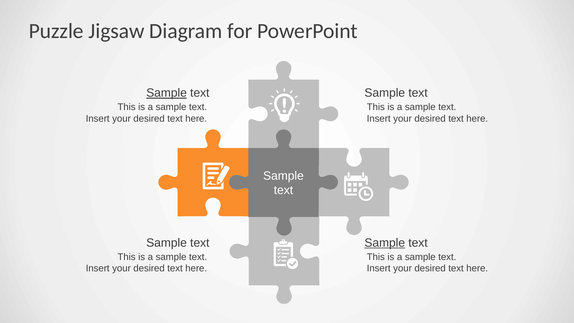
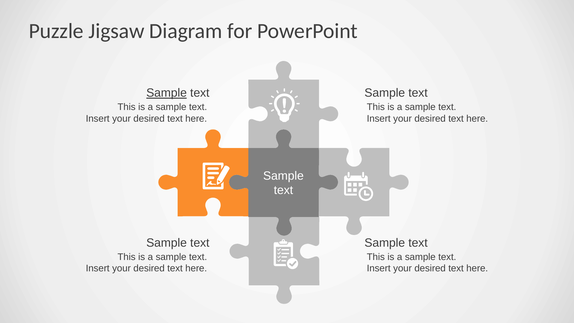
Sample underline: present -> none (385, 243)
